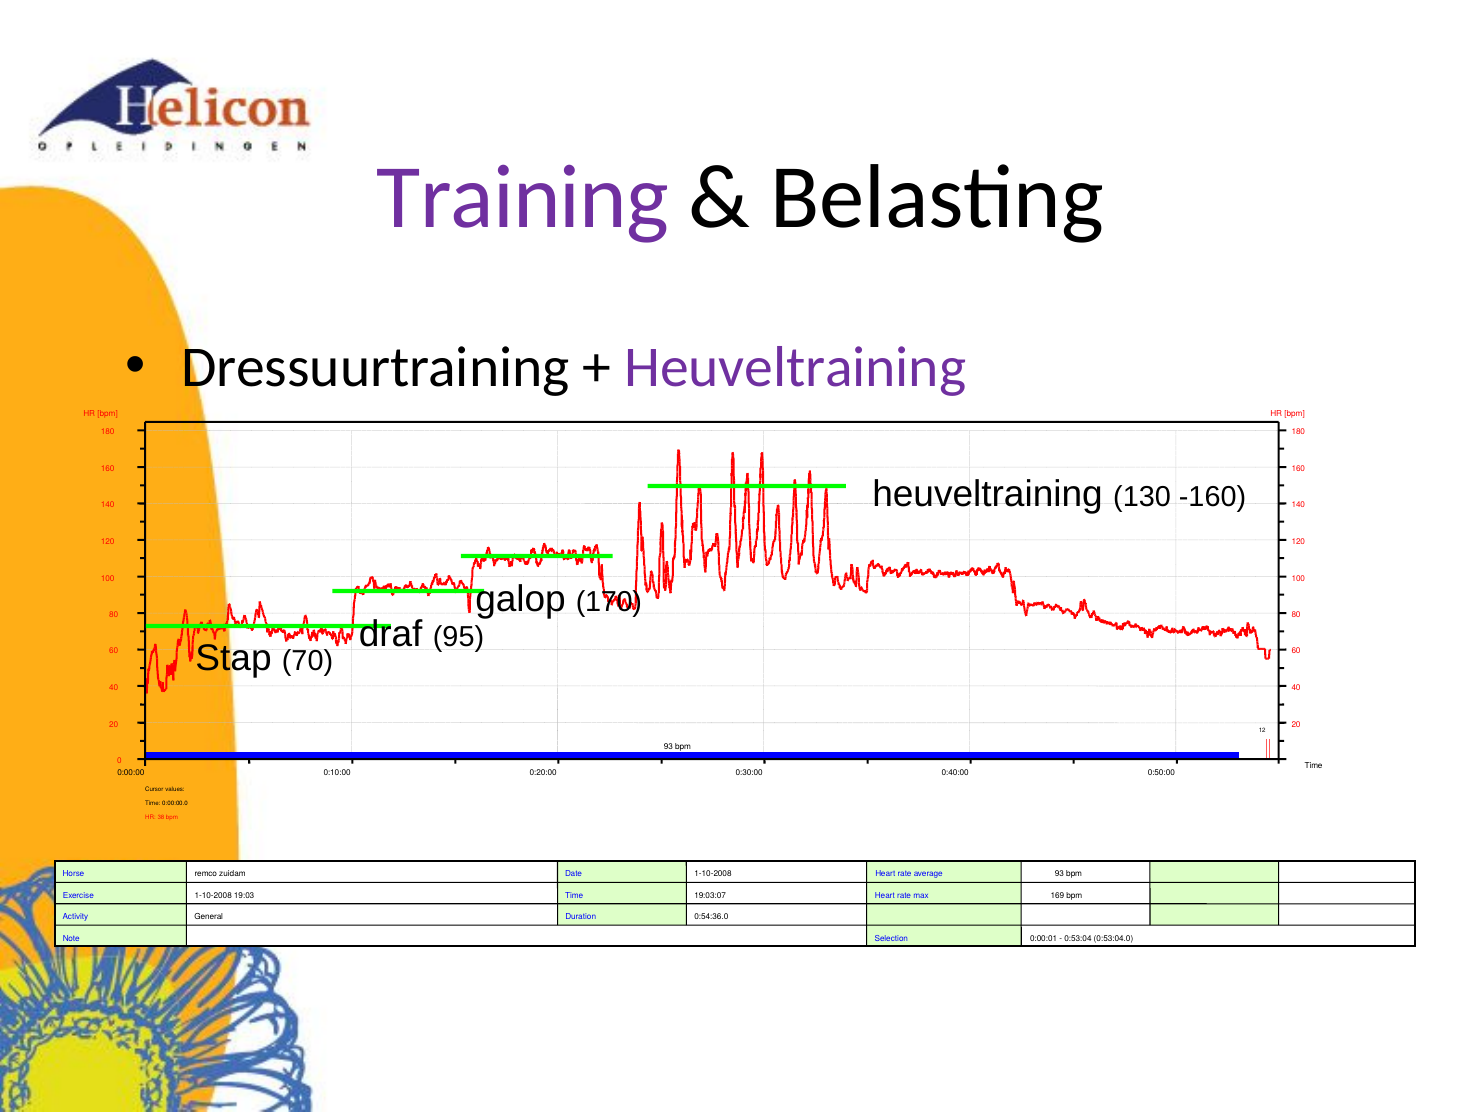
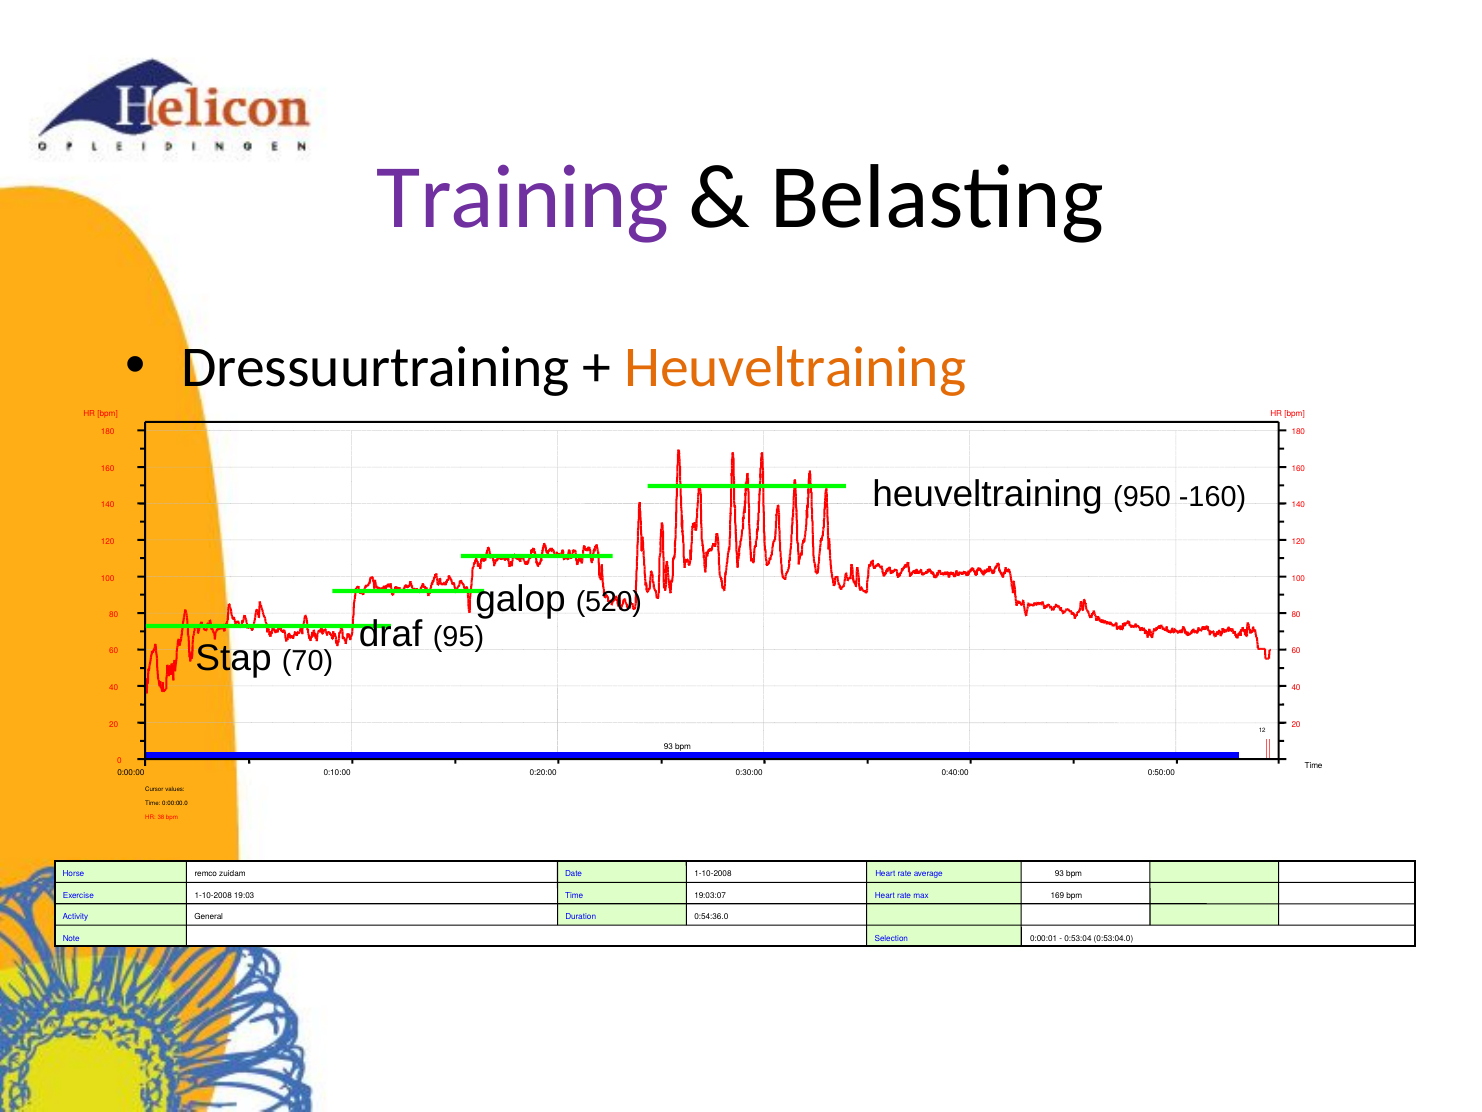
Heuveltraining colour: purple -> orange (795, 367)
130: 130 -> 950 (1142, 497)
170: 170 -> 520 (609, 602)
